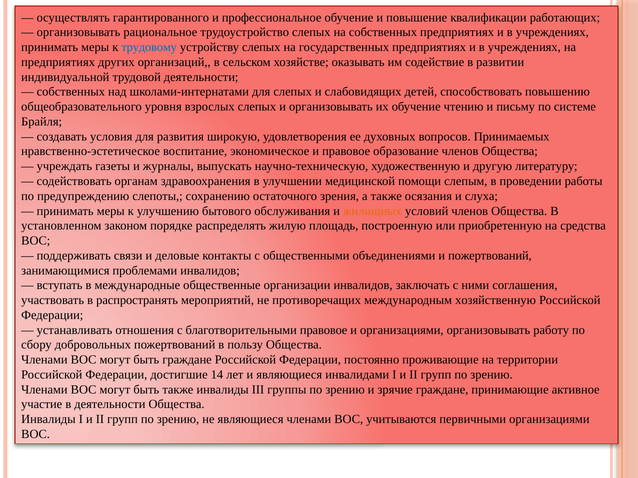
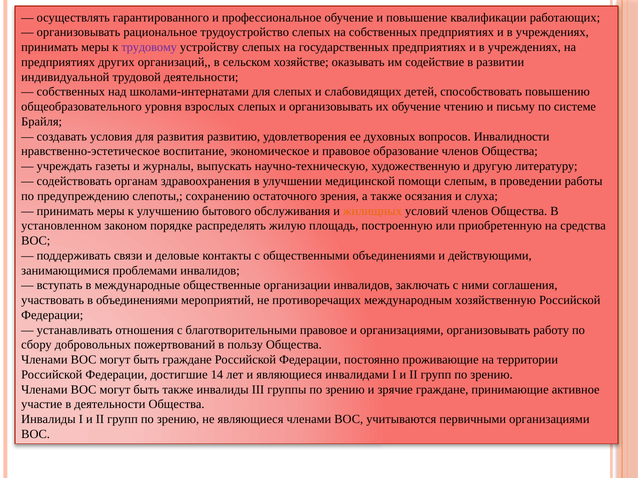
трудовому colour: blue -> purple (149, 47)
широкую: широкую -> развитию (234, 137)
Принимаемых: Принимаемых -> Инвалидности (512, 137)
и пожертвований: пожертвований -> действующими (490, 256)
в распространять: распространять -> объединениями (137, 301)
